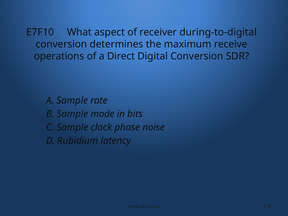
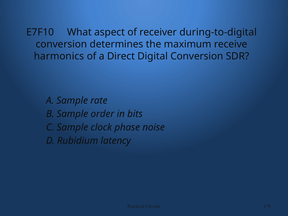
operations: operations -> harmonics (59, 56)
mode: mode -> order (102, 114)
